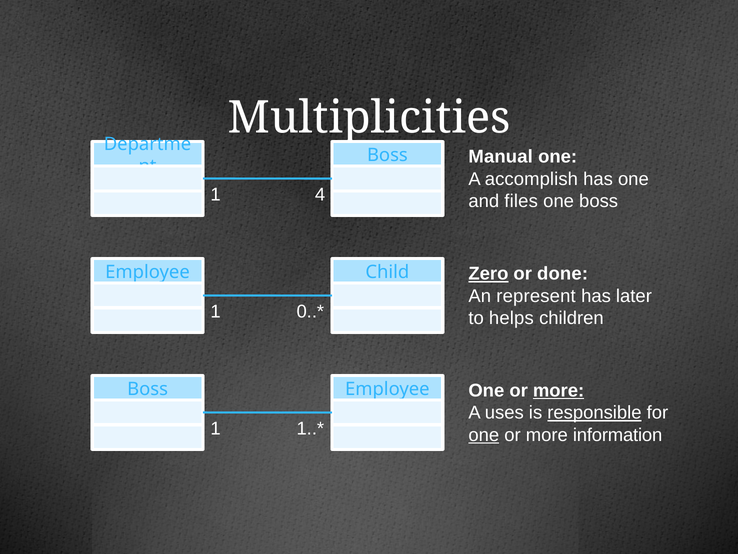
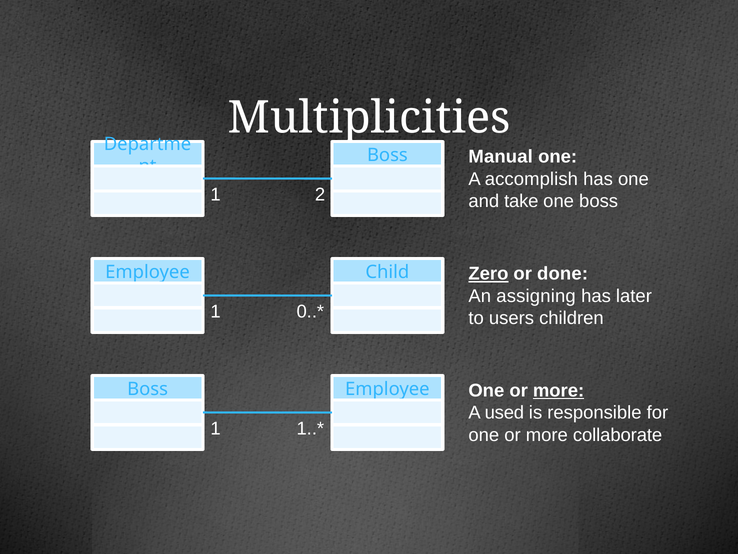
4: 4 -> 2 (320, 194)
files: files -> take (521, 201)
represent: represent -> assigning (536, 296)
helps: helps -> users (511, 318)
uses: uses -> used (504, 412)
responsible underline: present -> none (594, 412)
one underline: present -> none (484, 435)
information: information -> collaborate (618, 435)
